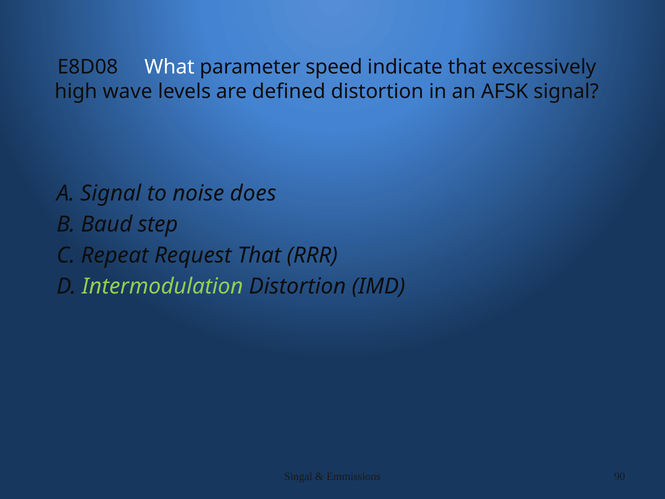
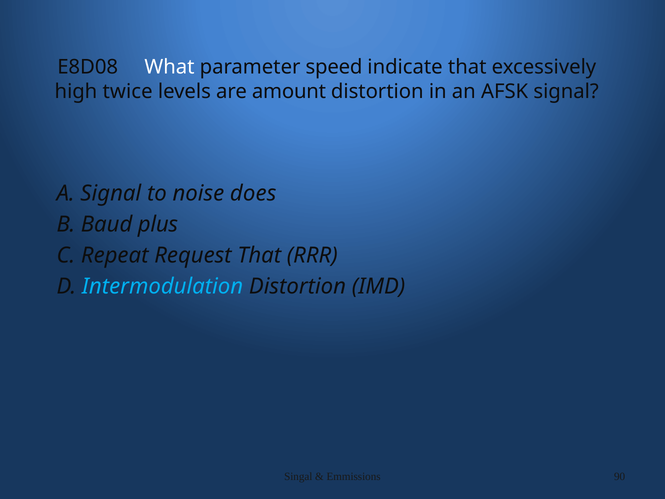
wave: wave -> twice (128, 91)
defined: defined -> amount (289, 91)
step: step -> plus (158, 224)
Intermodulation colour: light green -> light blue (162, 286)
